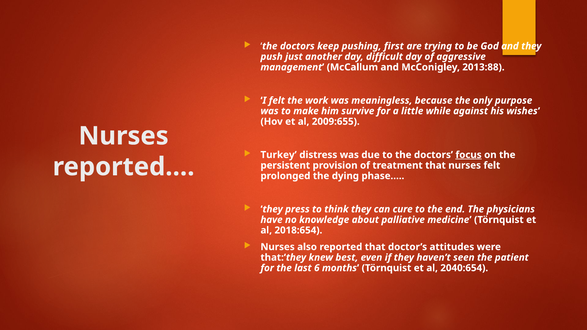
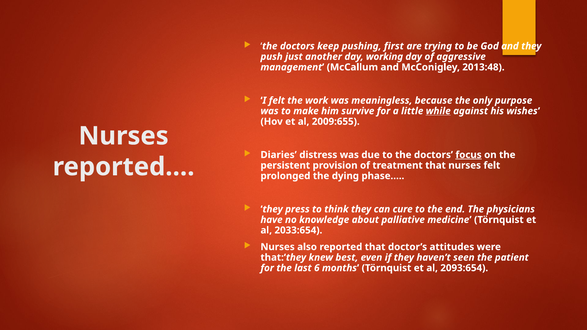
difficult: difficult -> working (384, 57)
2013:88: 2013:88 -> 2013:48 (483, 67)
while underline: none -> present (438, 111)
Turkey: Turkey -> Diaries (279, 155)
2018:654: 2018:654 -> 2033:654 (298, 230)
2040:654: 2040:654 -> 2093:654 (464, 268)
